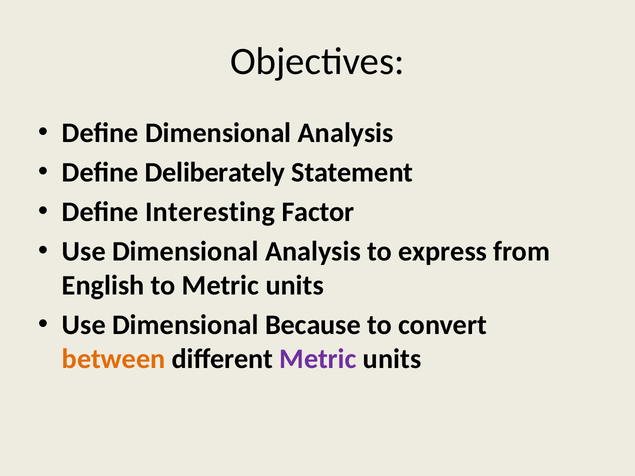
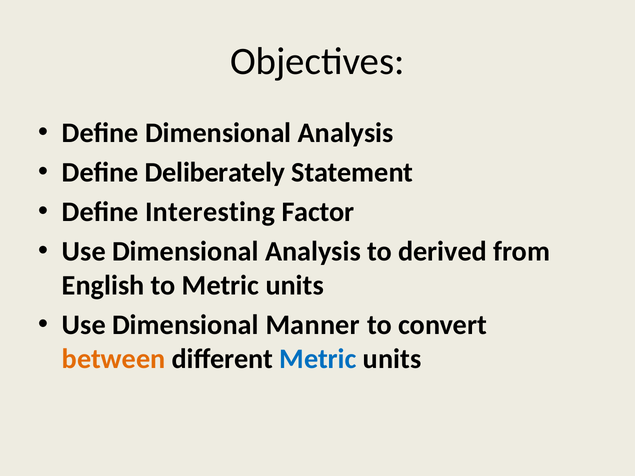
express: express -> derived (443, 252)
Because: Because -> Manner (313, 325)
Metric colour: purple -> blue (318, 359)
